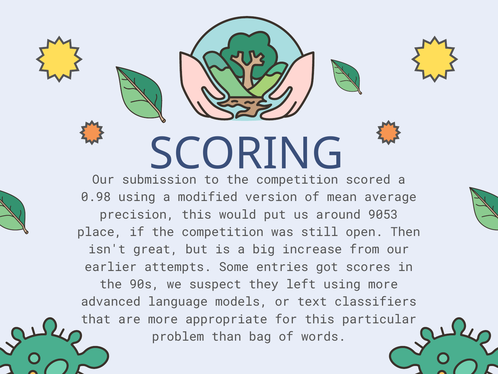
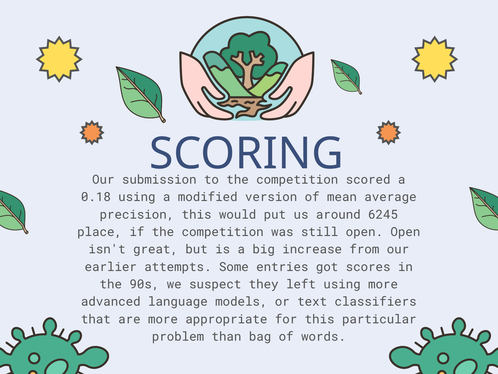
0.98: 0.98 -> 0.18 (96, 197)
9053: 9053 -> 6245 (383, 214)
open Then: Then -> Open (405, 232)
